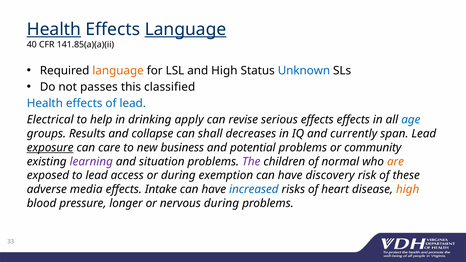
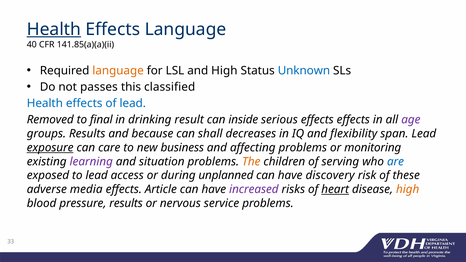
Language underline: present -> none (186, 29)
Electrical: Electrical -> Removed (50, 120)
help: help -> final (101, 120)
apply: apply -> result (189, 120)
revise: revise -> inside (243, 120)
age colour: blue -> purple (411, 120)
collapse: collapse -> because (152, 134)
currently: currently -> flexibility (354, 134)
potential: potential -> affecting (253, 148)
community: community -> monitoring (373, 148)
The colour: purple -> orange (251, 162)
normal: normal -> serving (340, 162)
are colour: orange -> blue (395, 162)
exemption: exemption -> unplanned (226, 176)
Intake: Intake -> Article (161, 190)
increased colour: blue -> purple (254, 190)
heart underline: none -> present (335, 190)
pressure longer: longer -> results (126, 204)
nervous during: during -> service (222, 204)
